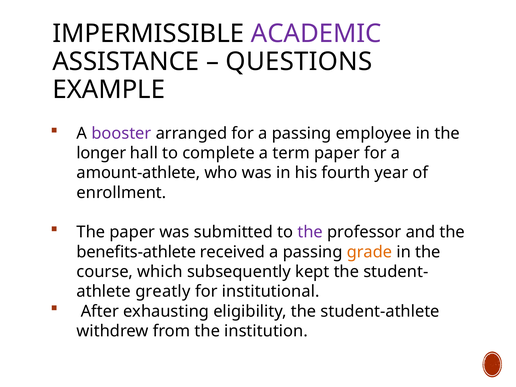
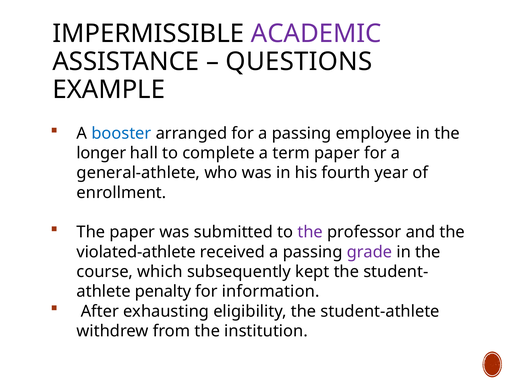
booster colour: purple -> blue (121, 133)
amount-athlete: amount-athlete -> general-athlete (138, 173)
benefits-athlete: benefits-athlete -> violated-athlete (136, 252)
grade colour: orange -> purple (370, 252)
greatly: greatly -> penalty (163, 291)
institutional: institutional -> information (271, 291)
